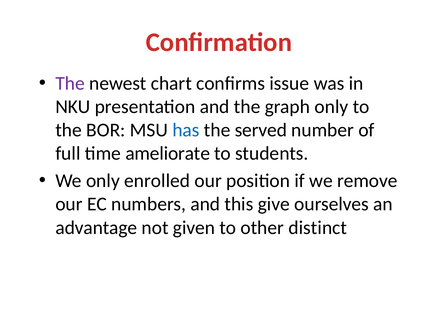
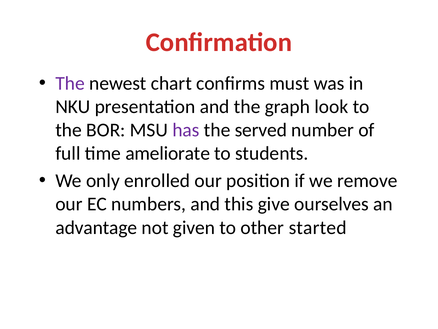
issue: issue -> must (289, 83)
graph only: only -> look (331, 107)
has colour: blue -> purple (186, 130)
distinct: distinct -> started (318, 227)
